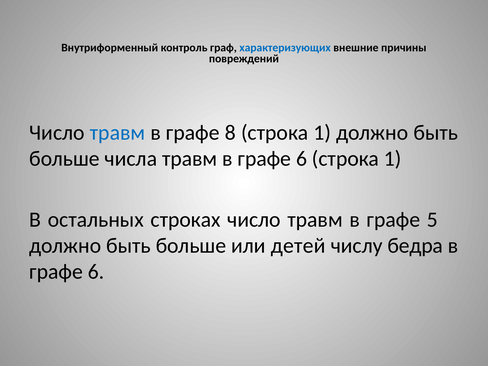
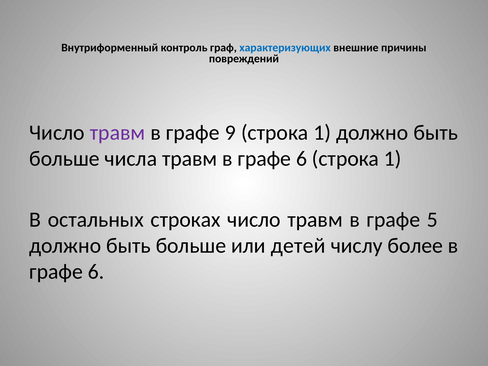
травм colour: blue -> purple (118, 133)
8: 8 -> 9 (230, 133)
бедра: бедра -> более (415, 246)
